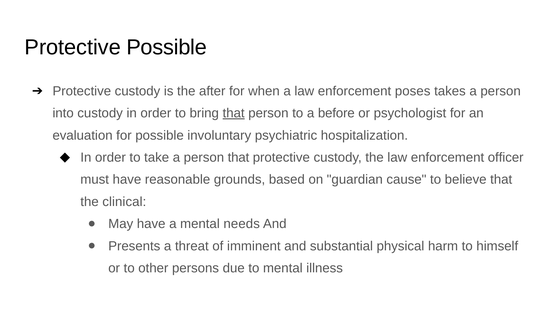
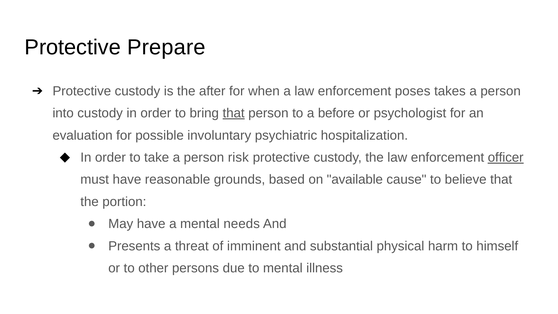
Protective Possible: Possible -> Prepare (166, 47)
person that: that -> risk (238, 157)
officer underline: none -> present (506, 157)
guardian: guardian -> available (355, 180)
clinical: clinical -> portion (124, 202)
